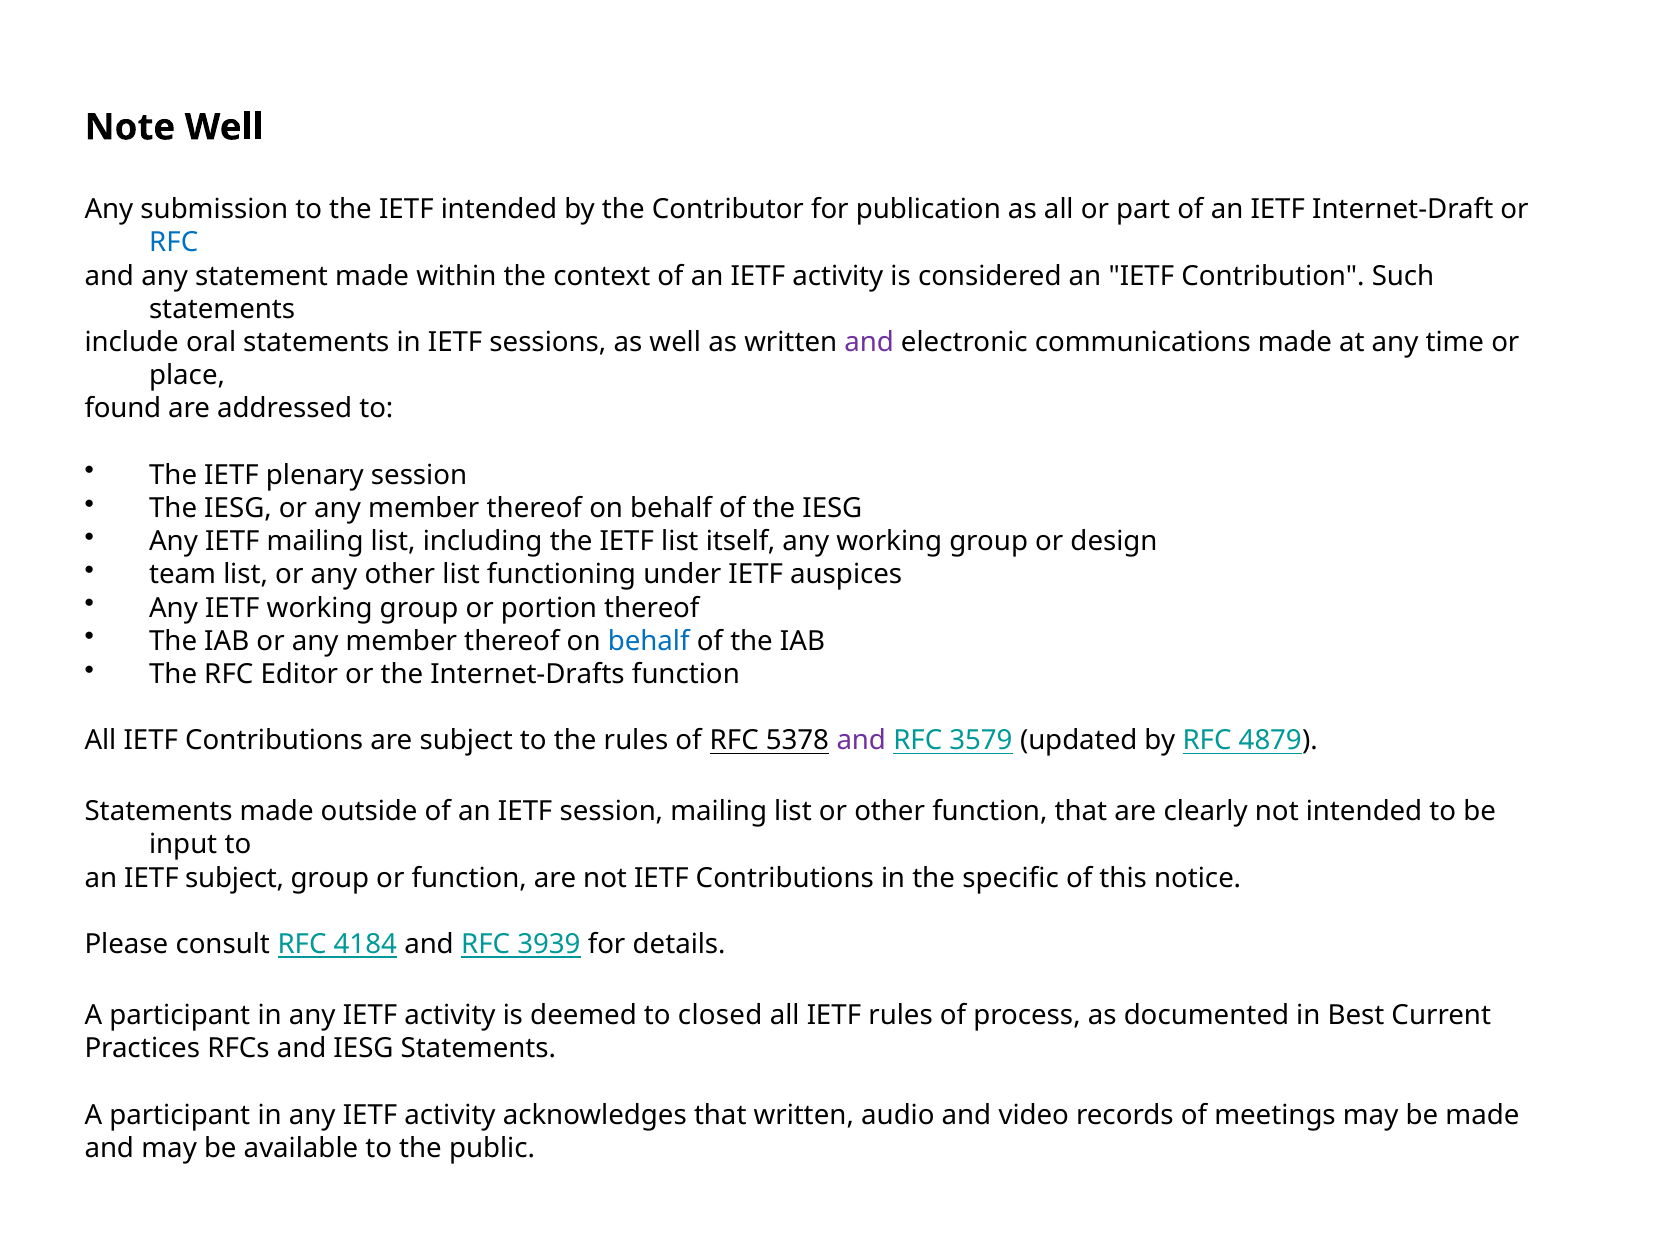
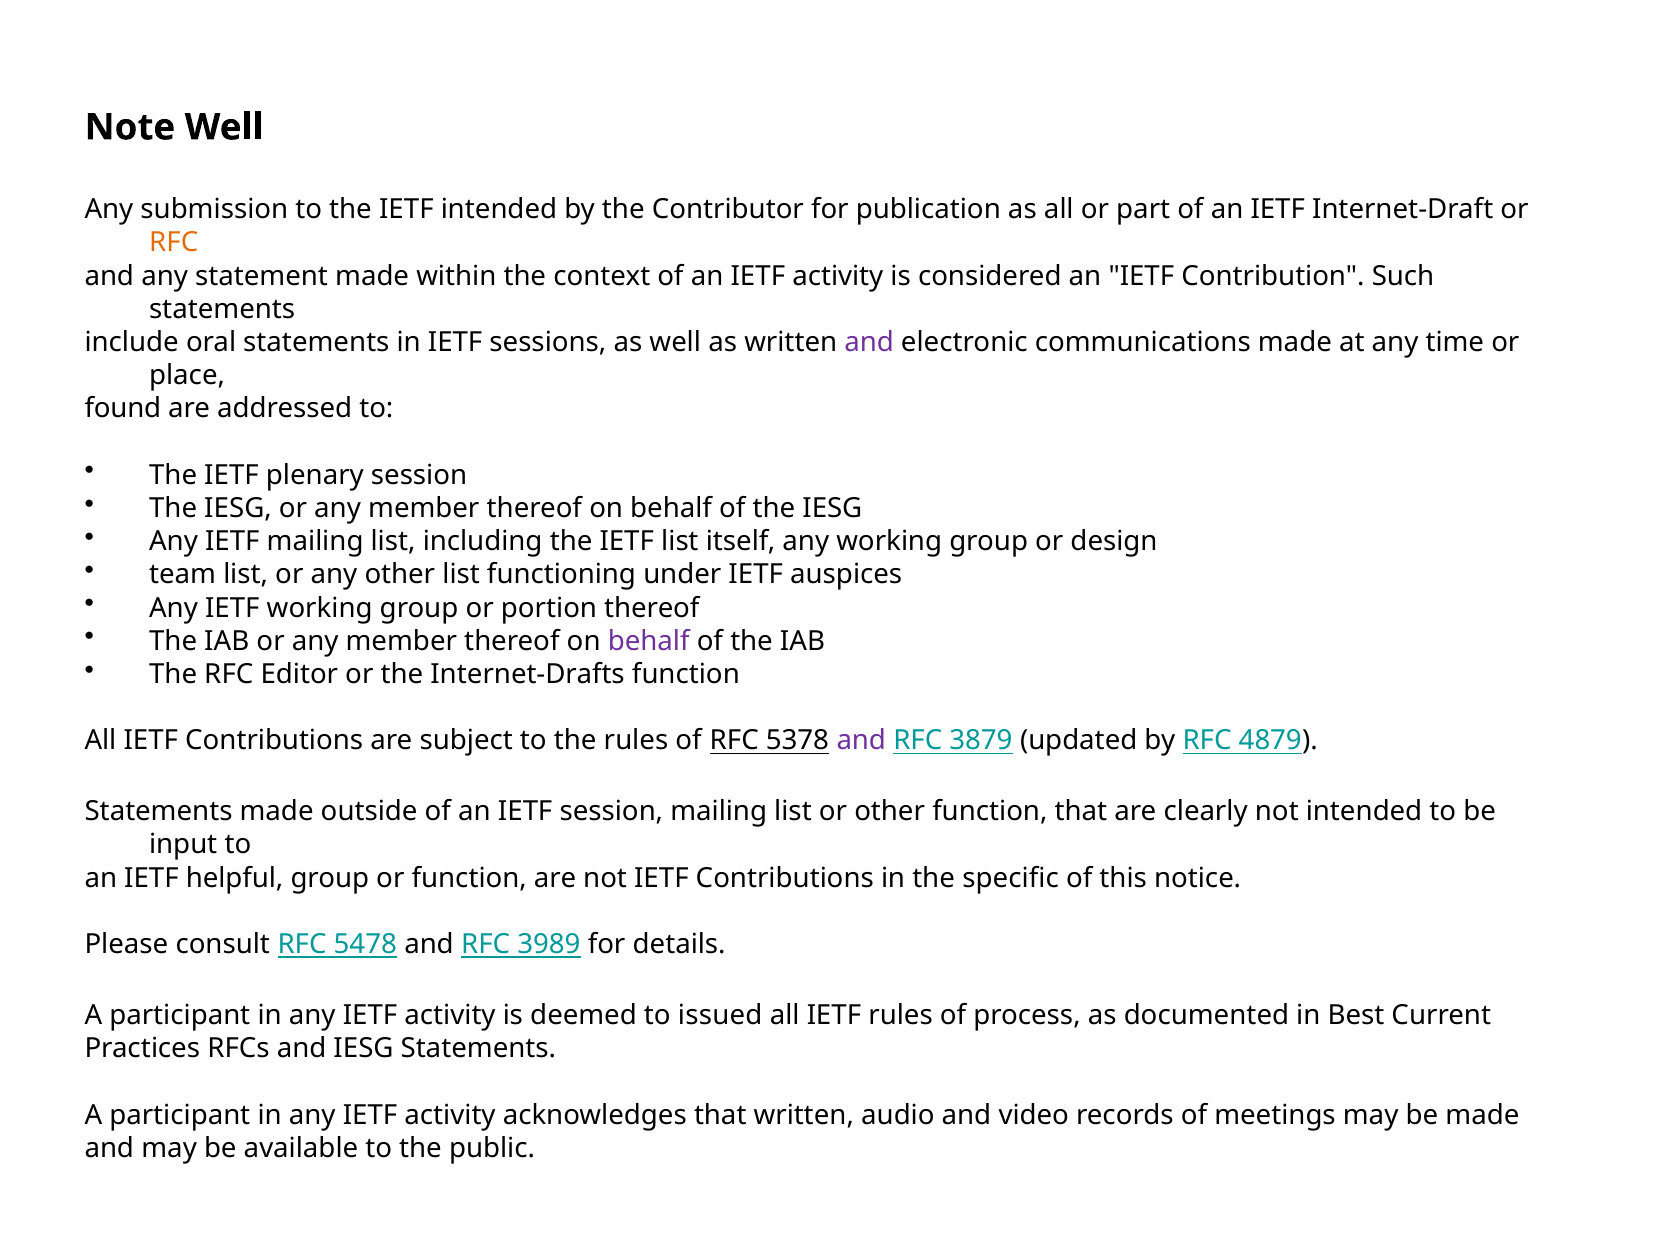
RFC colour: blue -> orange (174, 243)
behalf colour: blue -> purple (649, 642)
3579: 3579 -> 3879 (981, 741)
IETF subject: subject -> helpful (235, 879)
4184: 4184 -> 5478 (365, 945)
3939: 3939 -> 3989 (549, 945)
closed: closed -> issued (720, 1016)
